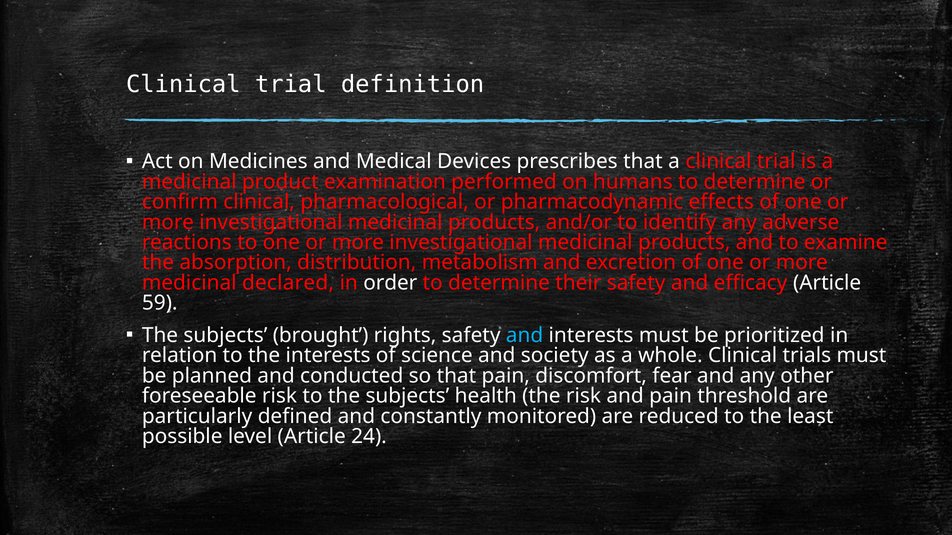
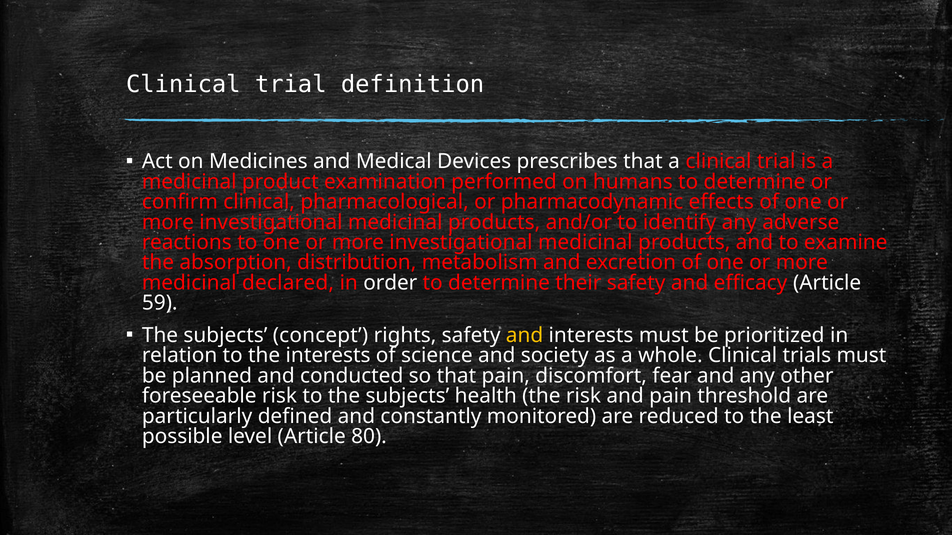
brought: brought -> concept (320, 336)
and colour: light blue -> yellow (525, 336)
24: 24 -> 80 (369, 437)
